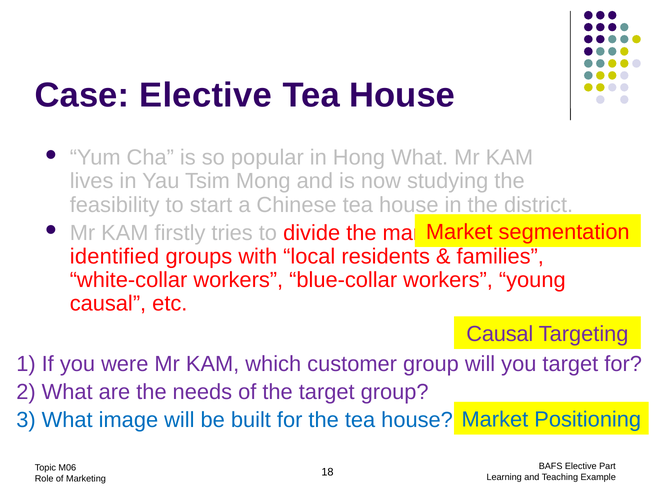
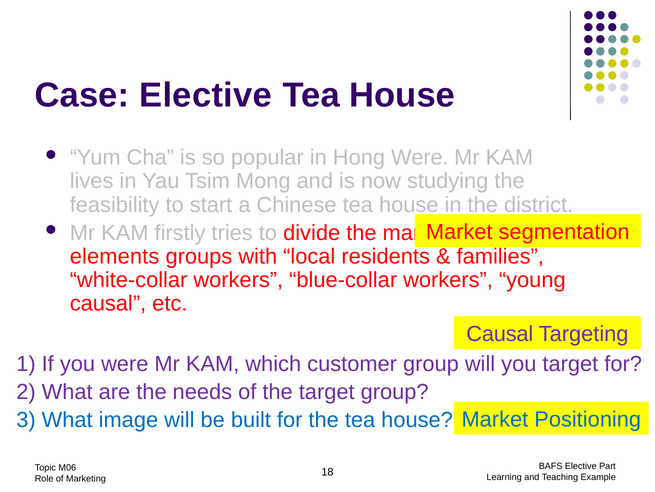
Hong What: What -> Were (420, 157)
identified: identified -> elements (115, 256)
